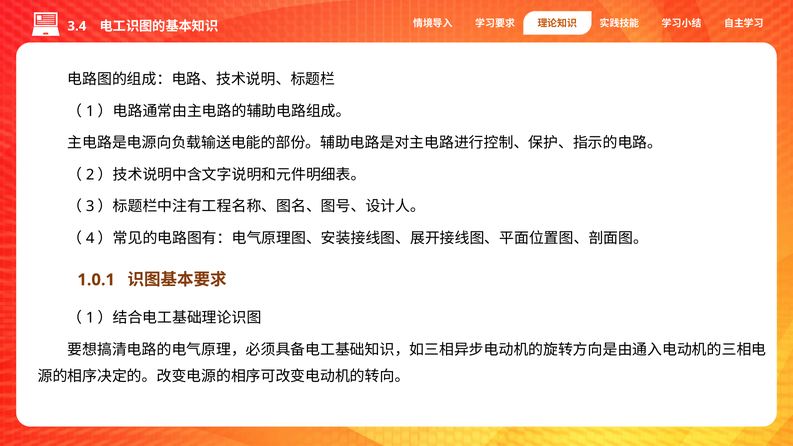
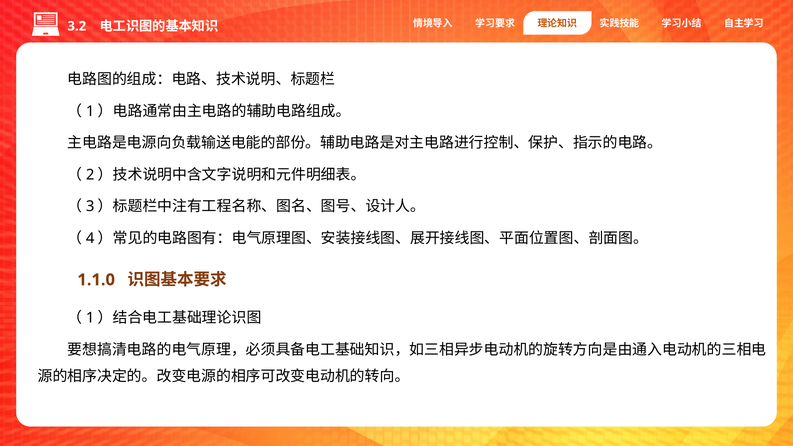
3.4: 3.4 -> 3.2 (77, 26)
1.0.1: 1.0.1 -> 1.1.0 (96, 280)
